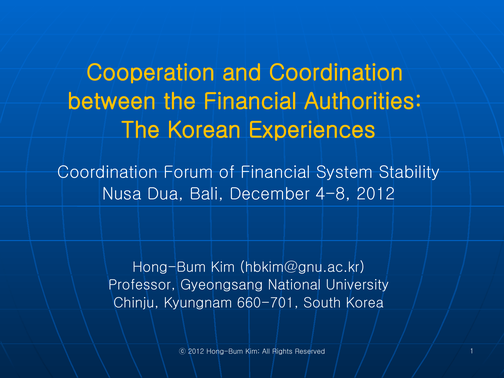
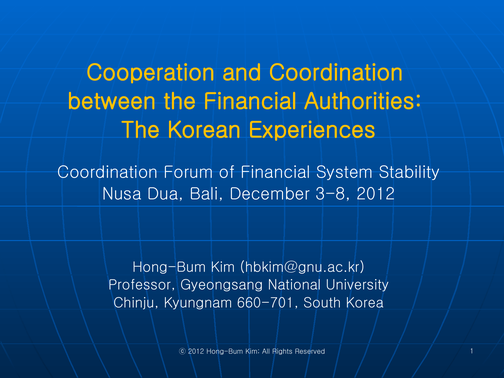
4-8: 4-8 -> 3-8 (333, 194)
